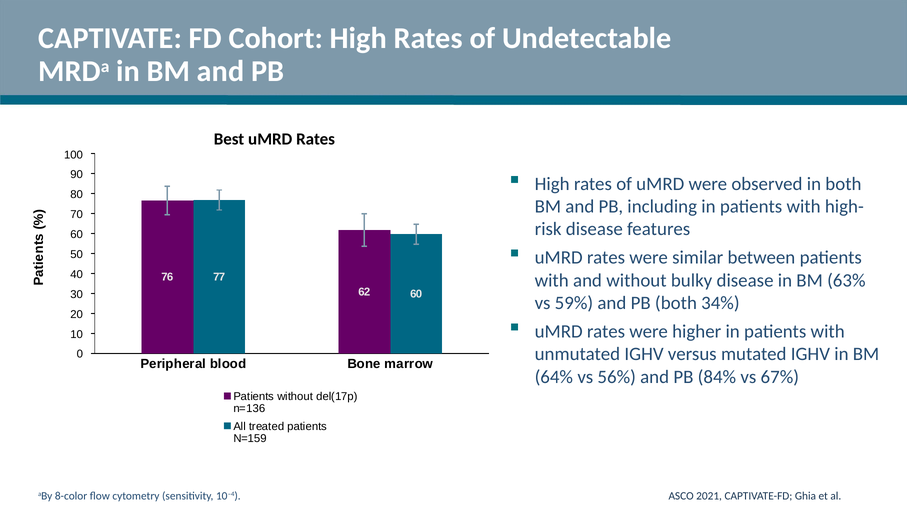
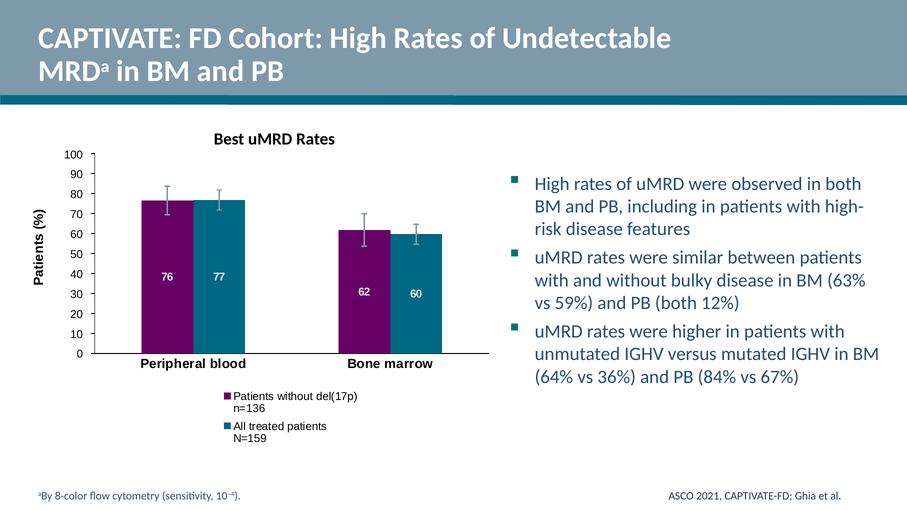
34%: 34% -> 12% (720, 303)
56%: 56% -> 36% (617, 377)
